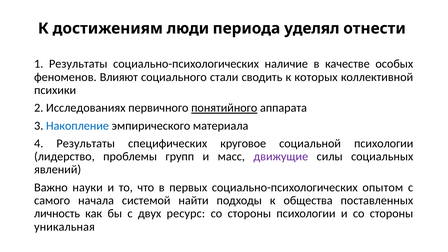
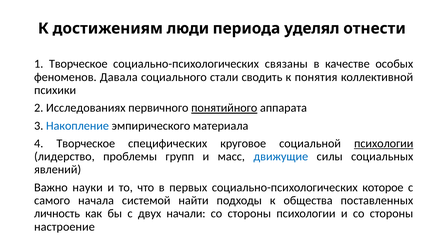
1 Результаты: Результаты -> Творческое (78, 64)
наличие: наличие -> связаны (286, 64)
Влияют: Влияют -> Давала (119, 77)
которых: которых -> понятия (316, 77)
4 Результаты: Результаты -> Творческое (86, 143)
психологии underline: none -> present (384, 143)
движущие colour: purple -> blue (281, 157)
опытом: опытом -> которое (383, 187)
ресурс: ресурс -> начали (186, 214)
уникальная: уникальная -> настроение (64, 227)
